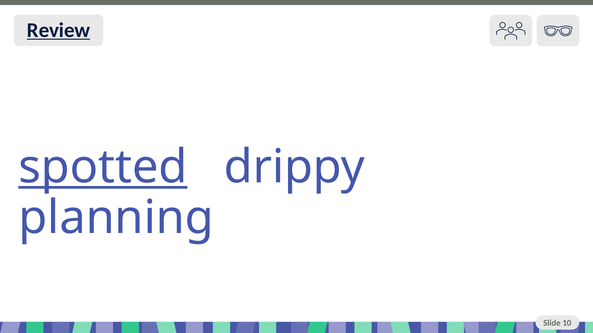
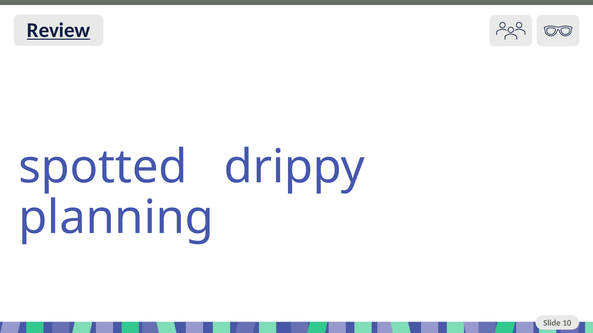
spotted underline: present -> none (103, 167)
